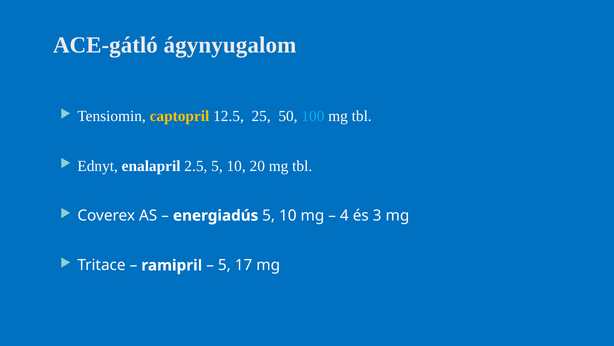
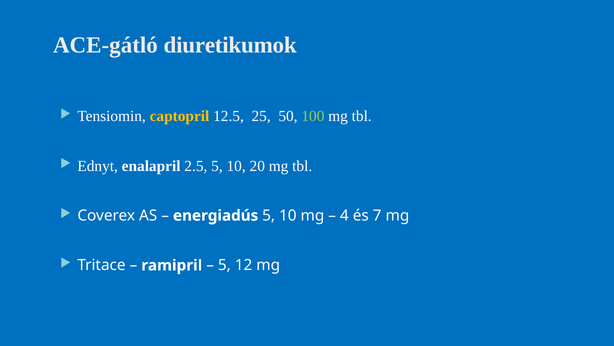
ágynyugalom: ágynyugalom -> diuretikumok (230, 45)
100 colour: light blue -> light green (313, 116)
3: 3 -> 7 (377, 215)
17: 17 -> 12 (244, 265)
